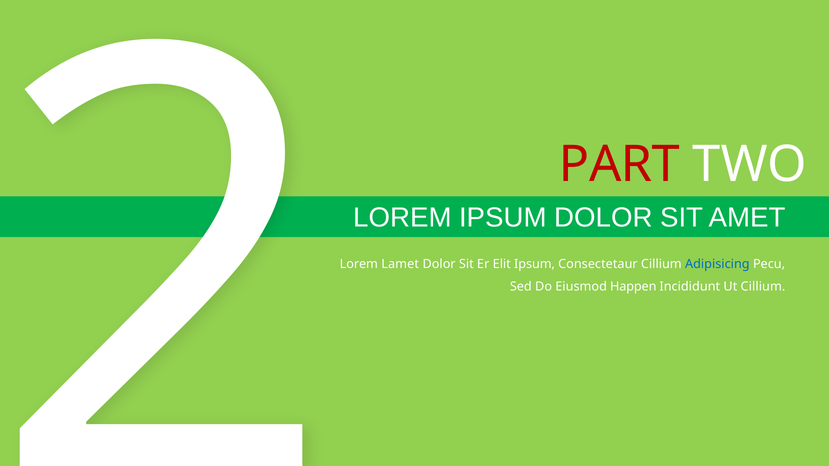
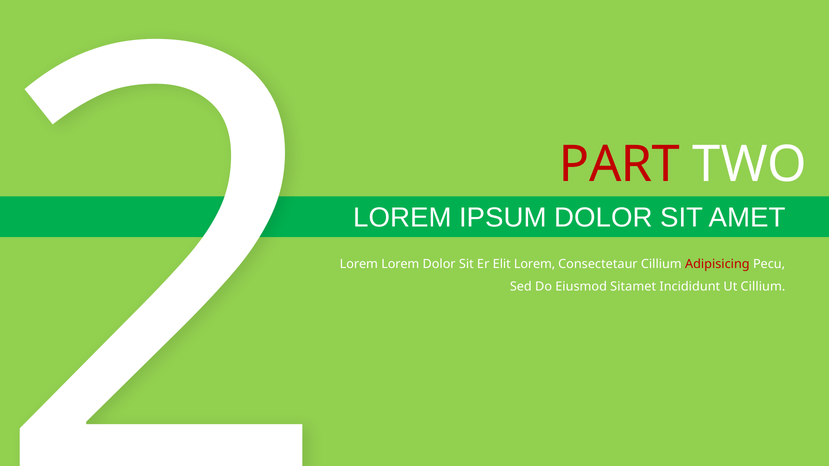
Lorem Lamet: Lamet -> Lorem (400, 264)
Elit Ipsum: Ipsum -> Lorem (535, 264)
Adipisicing colour: blue -> red (717, 264)
Happen: Happen -> Sitamet (633, 287)
